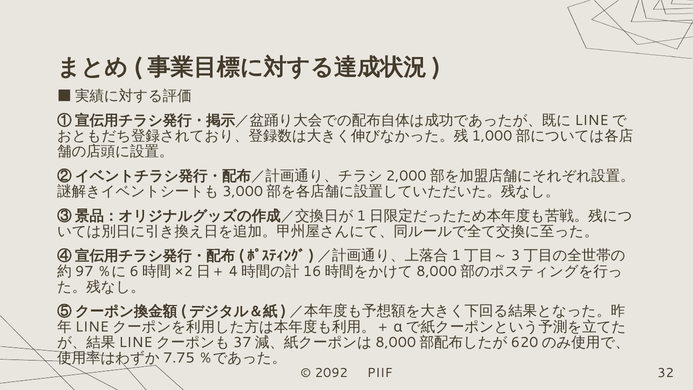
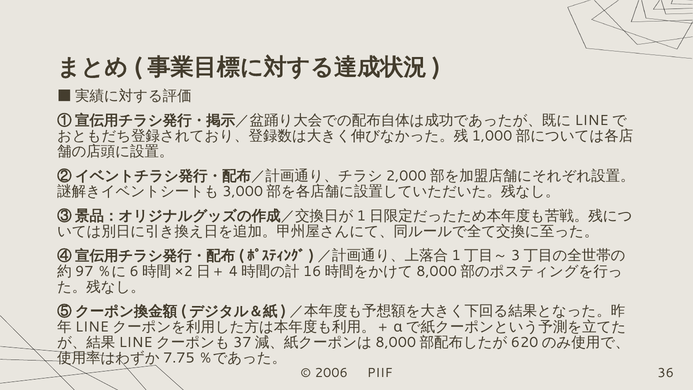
2092: 2092 -> 2006 (331, 373)
32: 32 -> 36 (666, 373)
